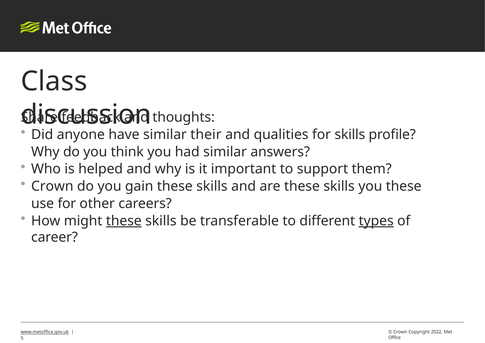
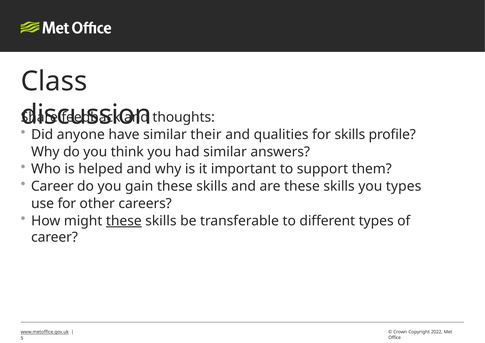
Crown: Crown -> Career (52, 186)
you these: these -> types (404, 186)
types underline: present -> none (376, 221)
